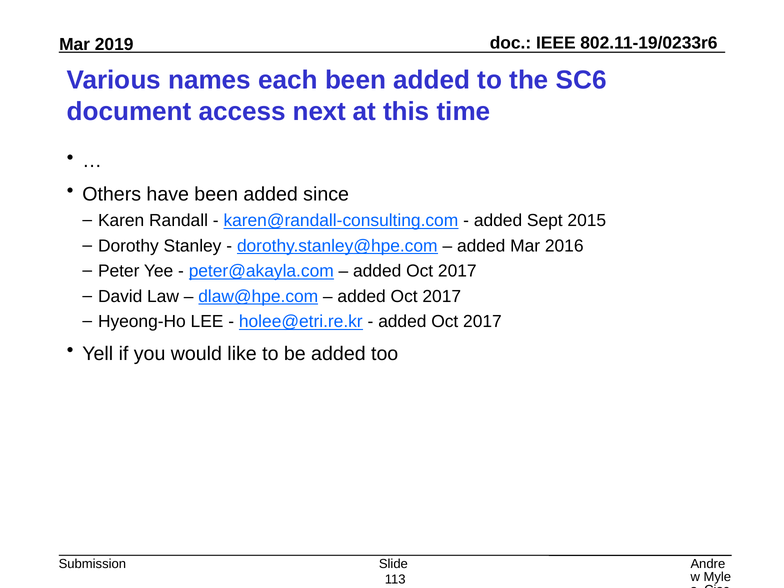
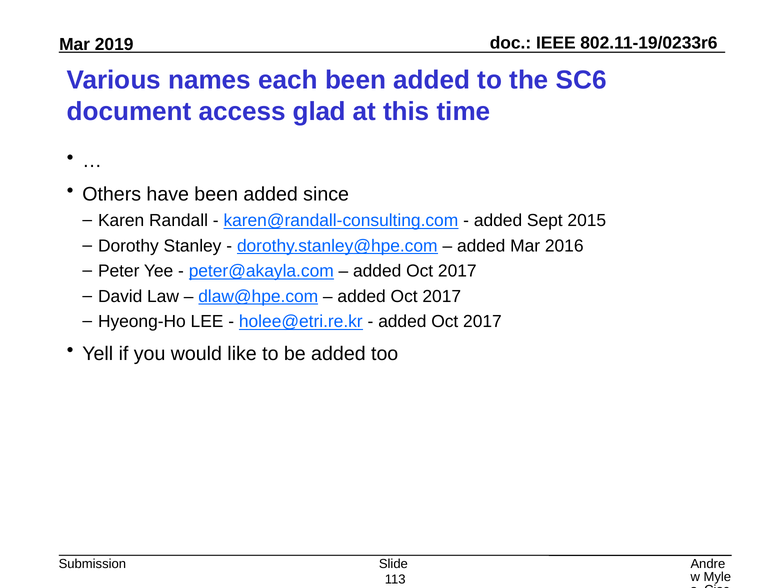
next: next -> glad (319, 112)
